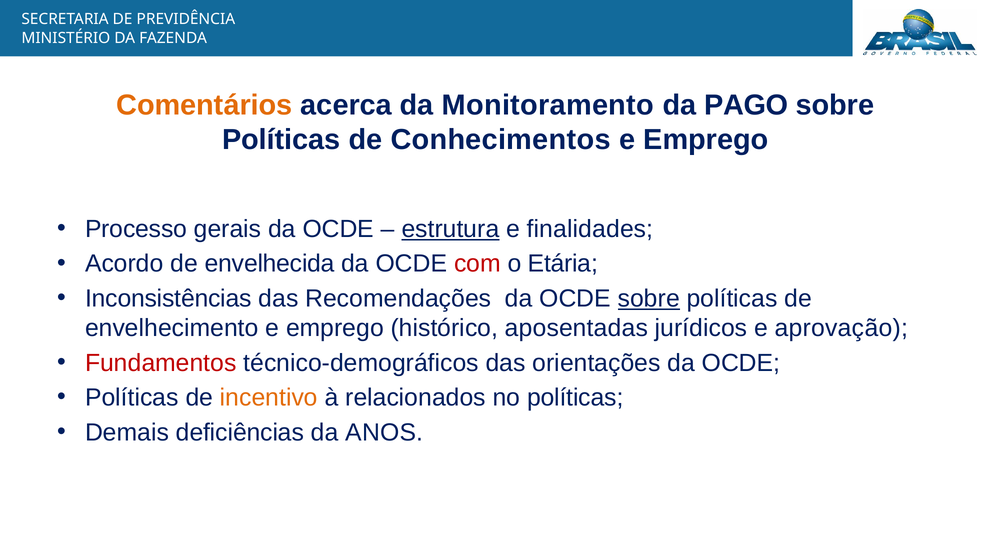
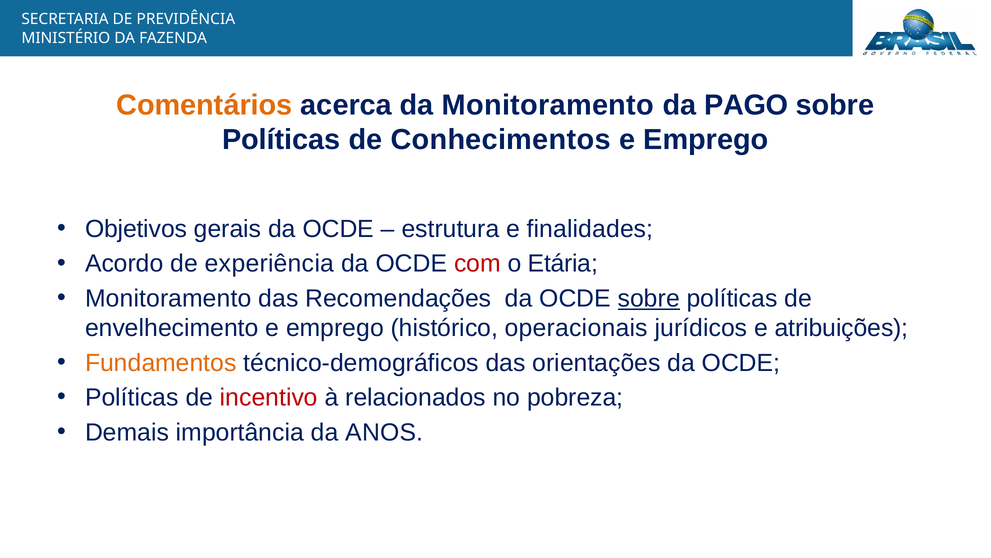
Processo: Processo -> Objetivos (136, 229)
estrutura underline: present -> none (450, 229)
envelhecida: envelhecida -> experiência (269, 263)
Inconsistências: Inconsistências -> Monitoramento (168, 298)
aposentadas: aposentadas -> operacionais (576, 328)
aprovação: aprovação -> atribuições (842, 328)
Fundamentos colour: red -> orange (161, 363)
incentivo colour: orange -> red (269, 397)
no políticas: políticas -> pobreza (575, 397)
deficiências: deficiências -> importância (240, 432)
